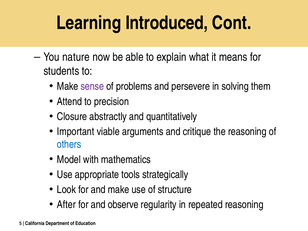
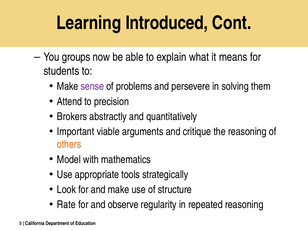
nature: nature -> groups (76, 57)
Closure: Closure -> Brokers (72, 117)
others colour: blue -> orange (69, 144)
After: After -> Rate (66, 205)
